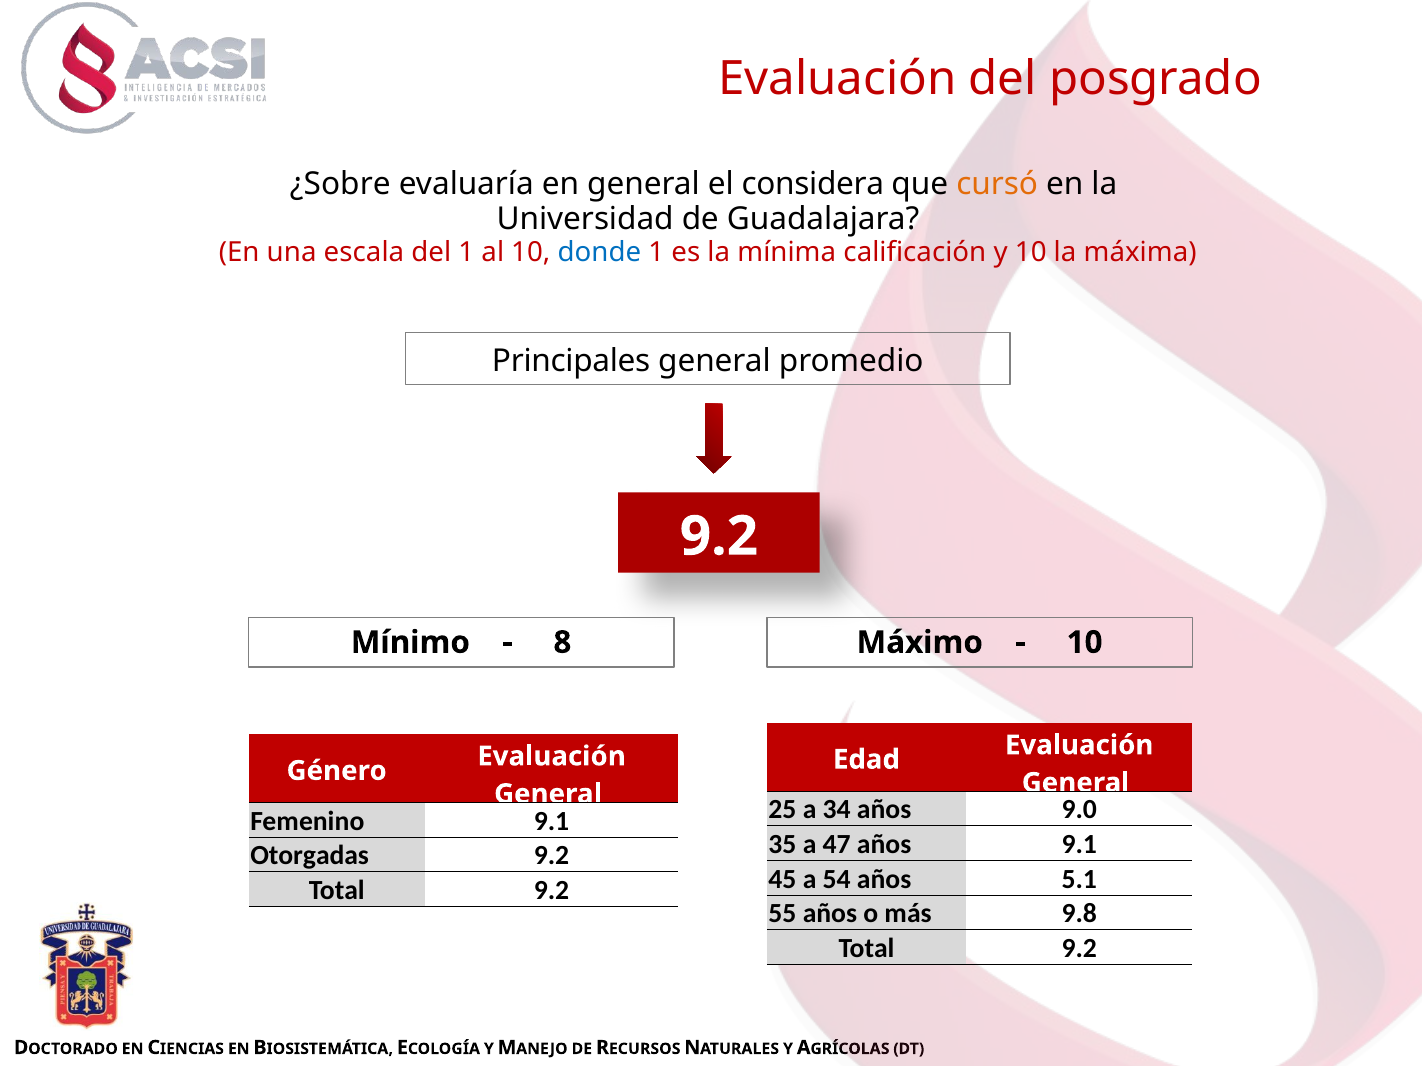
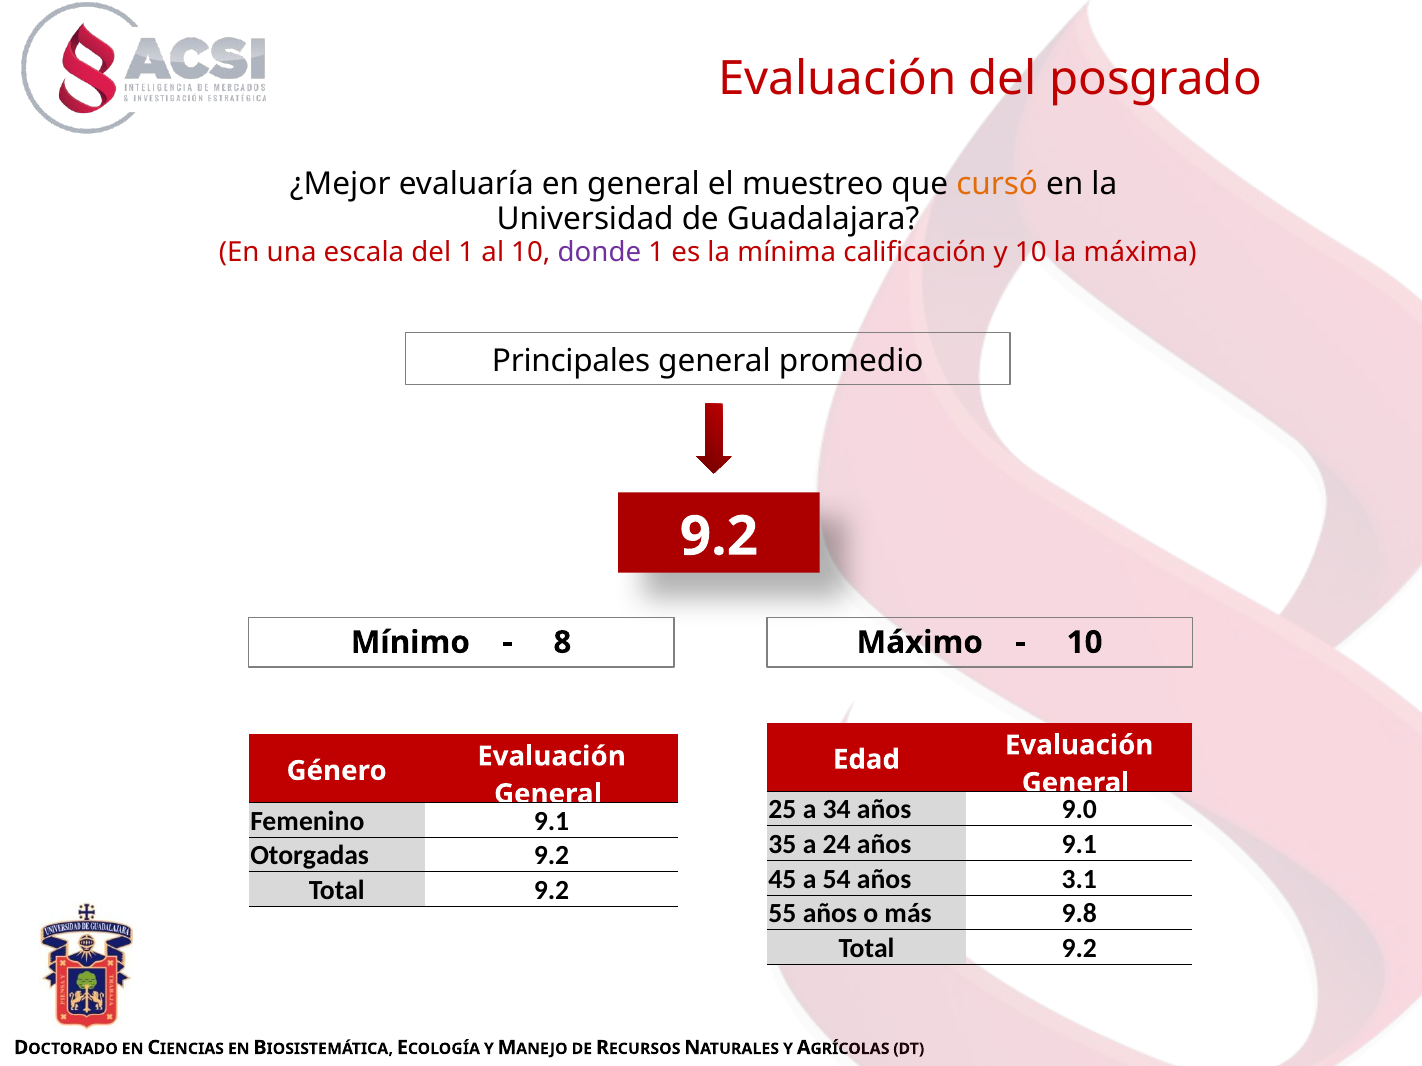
¿Sobre: ¿Sobre -> ¿Mejor (340, 184)
considera: considera -> muestreo (813, 184)
donde colour: blue -> purple (599, 252)
47: 47 -> 24 (837, 845)
5.1: 5.1 -> 3.1 (1079, 880)
